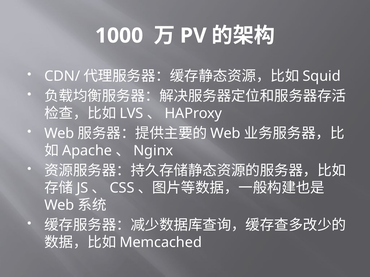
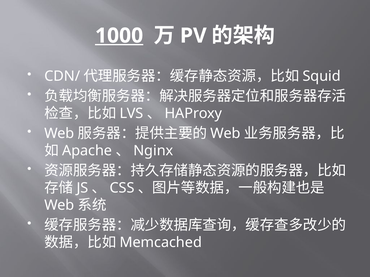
1000 underline: none -> present (119, 36)
